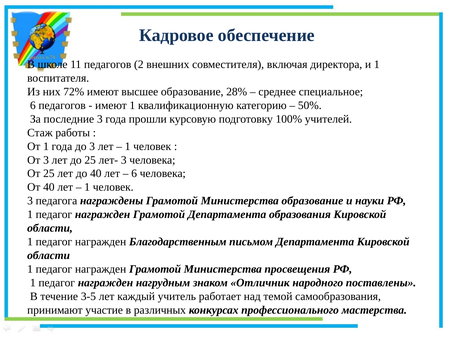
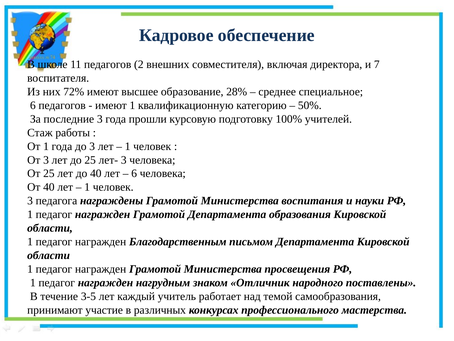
и 1: 1 -> 7 (377, 64)
Министерства образование: образование -> воспитания (312, 201)
